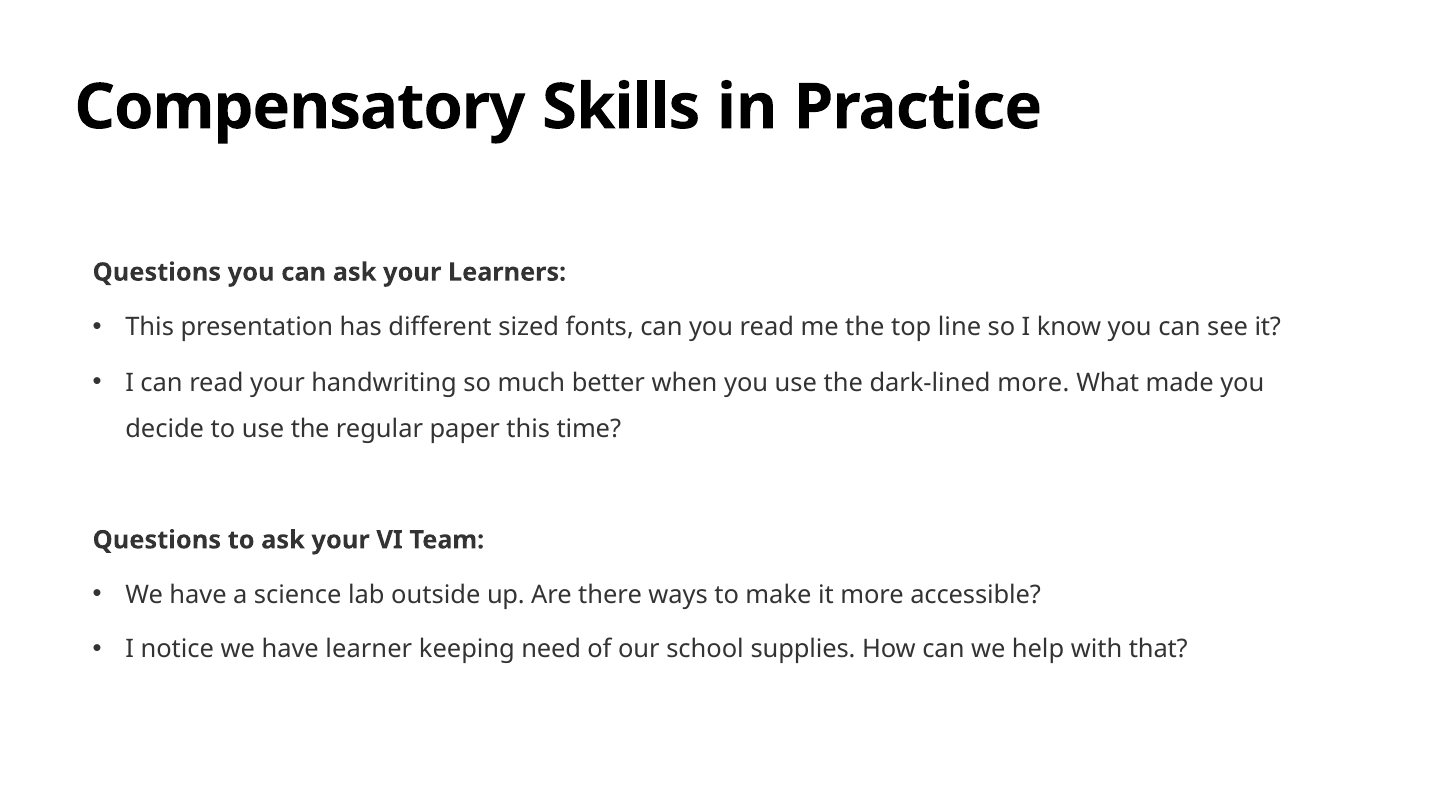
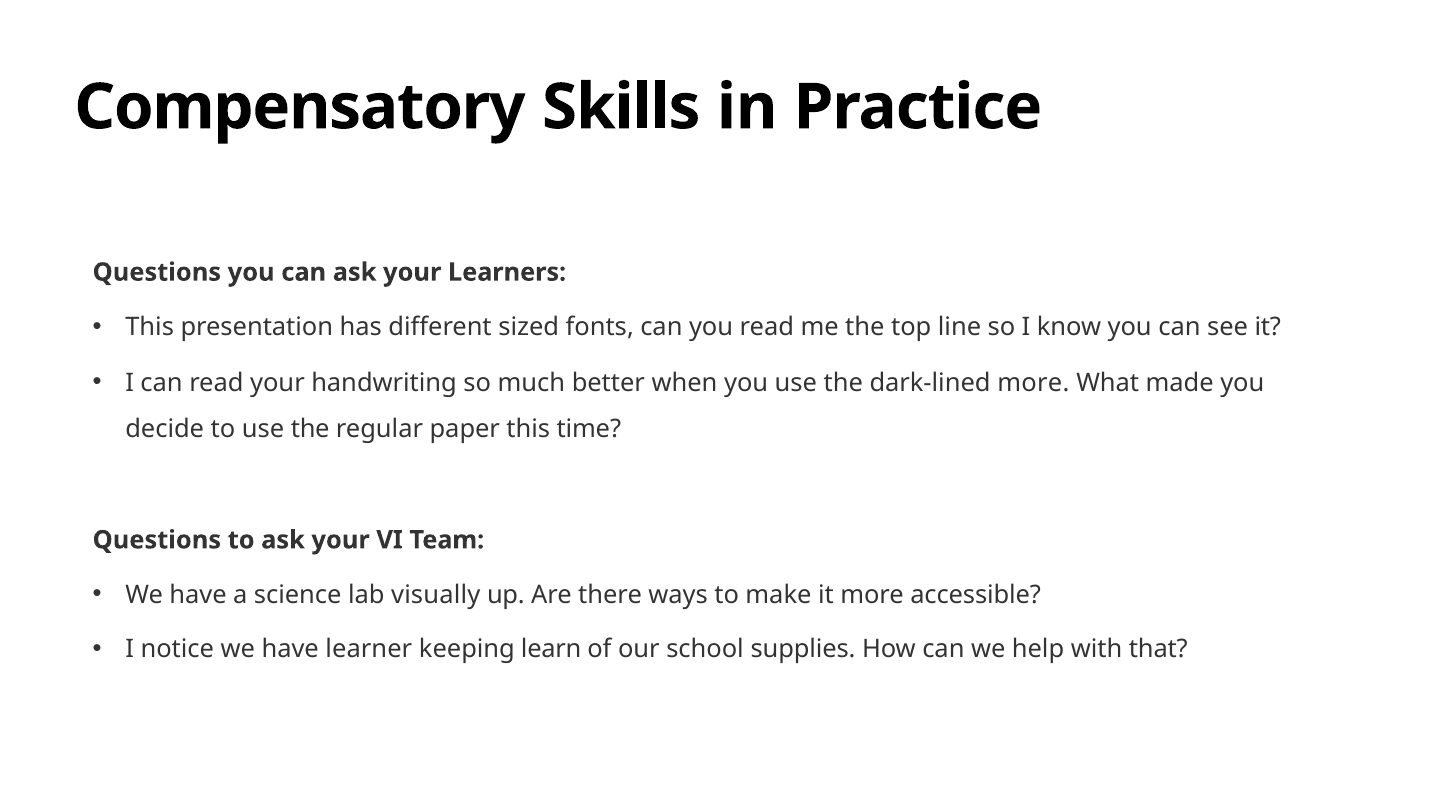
outside: outside -> visually (436, 595)
need: need -> learn (551, 650)
